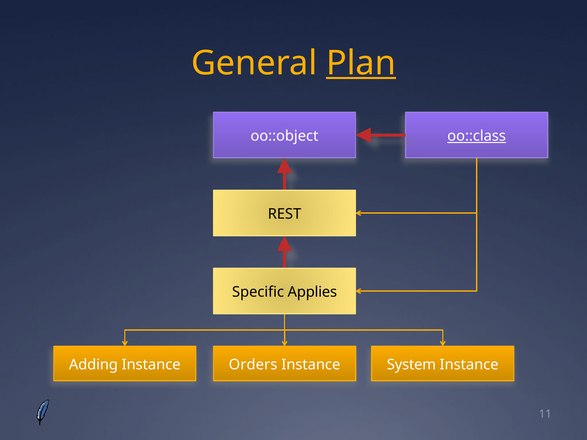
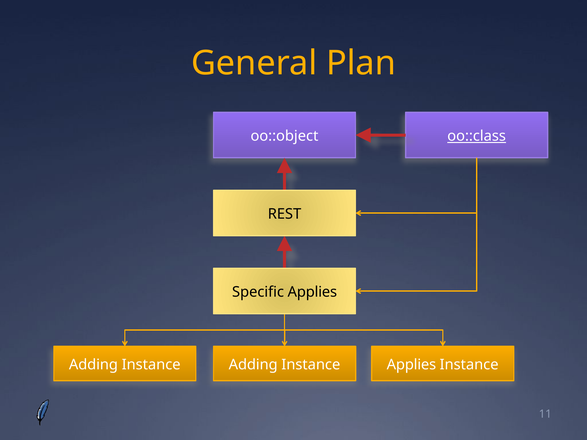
Plan underline: present -> none (361, 63)
Orders: Orders -> Adding (253, 365)
Instance System: System -> Applies (411, 365)
